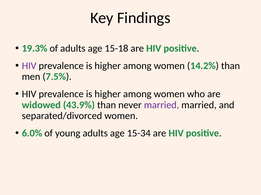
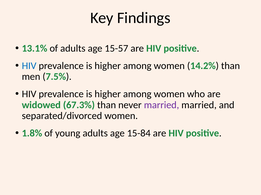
19.3%: 19.3% -> 13.1% (35, 48)
15-18: 15-18 -> 15-57 (116, 48)
HIV colour: purple -> blue (29, 66)
43.9%: 43.9% -> 67.3% (79, 105)
6.0%: 6.0% -> 1.8% (32, 134)
15-34: 15-34 -> 15-84 (139, 134)
